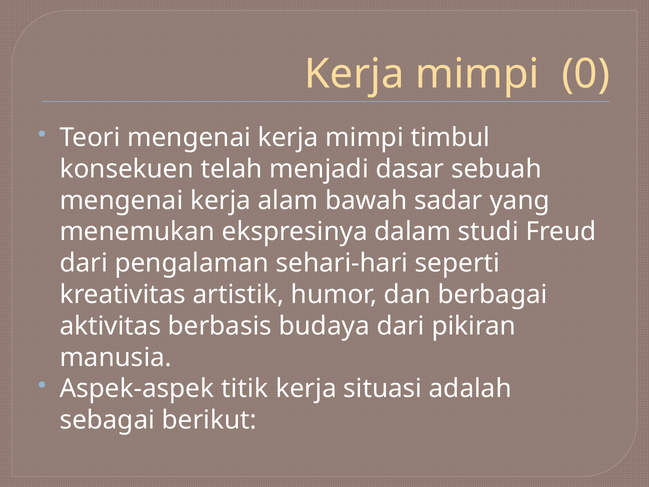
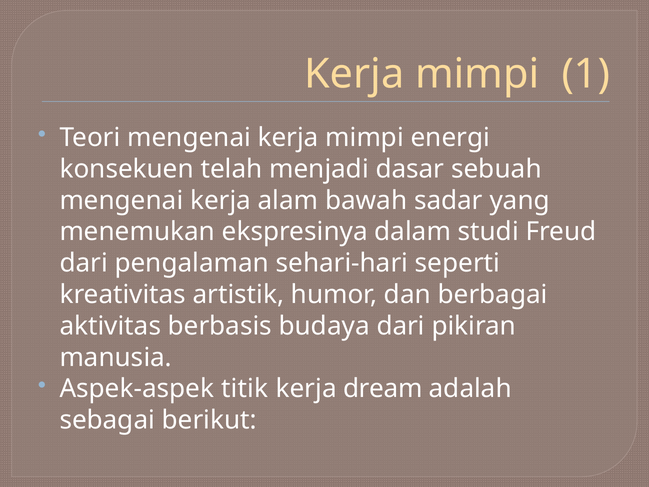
0: 0 -> 1 (586, 74)
timbul: timbul -> energi (450, 138)
situasi: situasi -> dream (383, 389)
